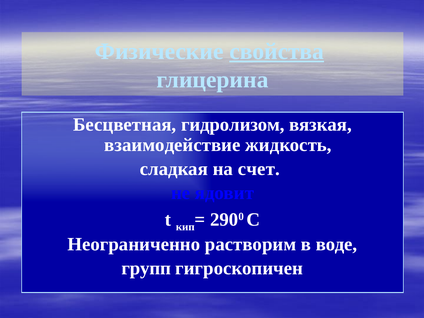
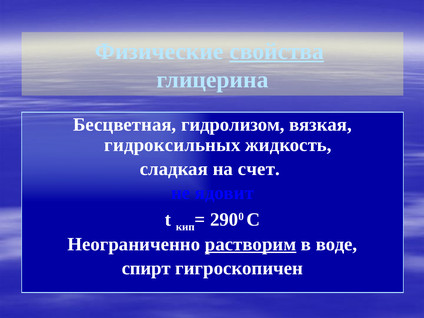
взаимодействие: взаимодействие -> гидроксильных (172, 145)
растворим underline: none -> present (251, 244)
групп: групп -> спирт (146, 268)
